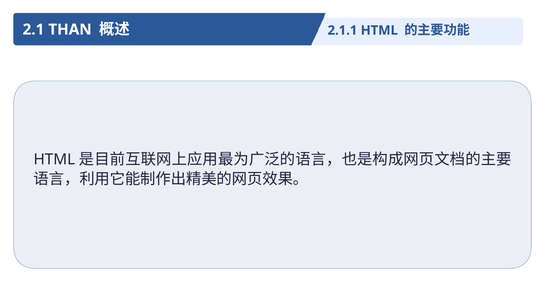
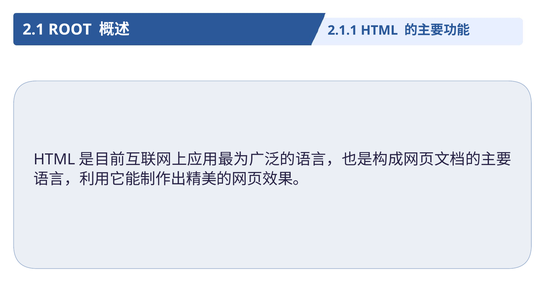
THAN: THAN -> ROOT (70, 29)
